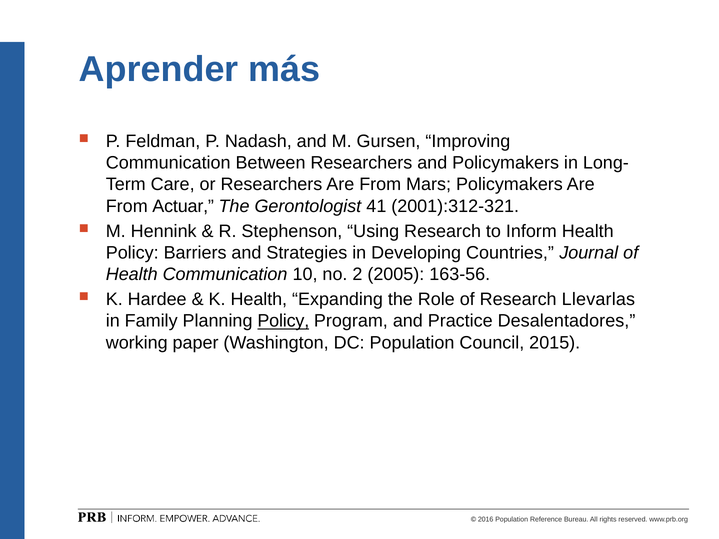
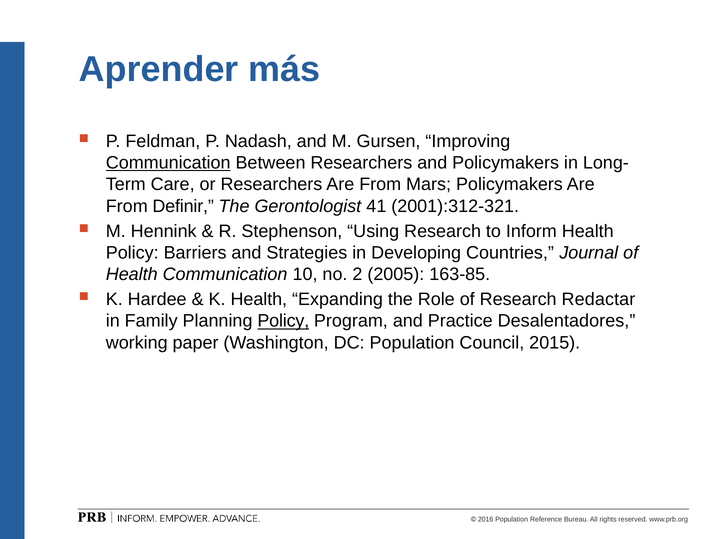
Communication underline: none -> present (168, 163)
Actuar: Actuar -> Definir (183, 206)
163-56: 163-56 -> 163-85 (460, 274)
Llevarlas: Llevarlas -> Redactar (598, 300)
